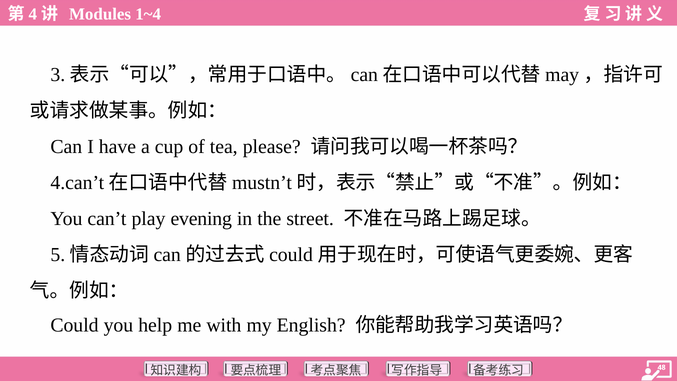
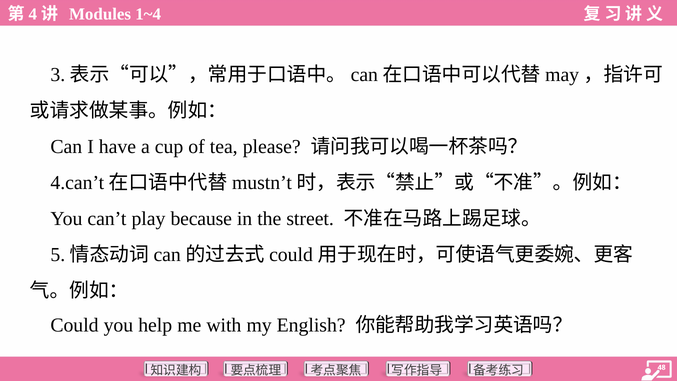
evening: evening -> because (201, 219)
